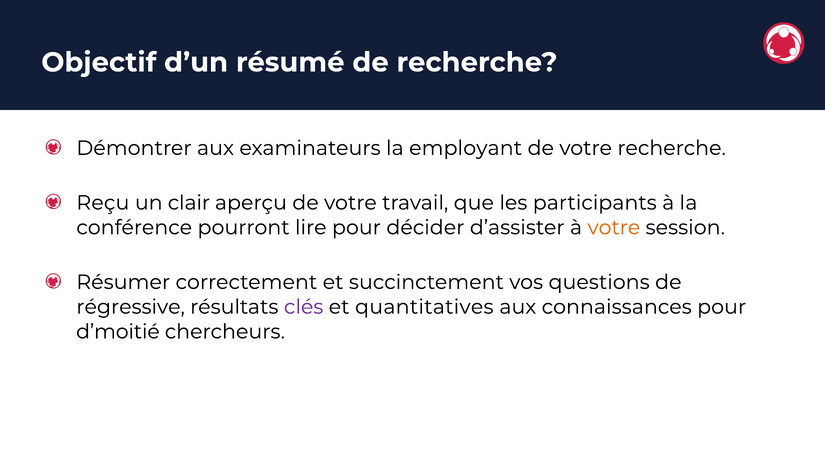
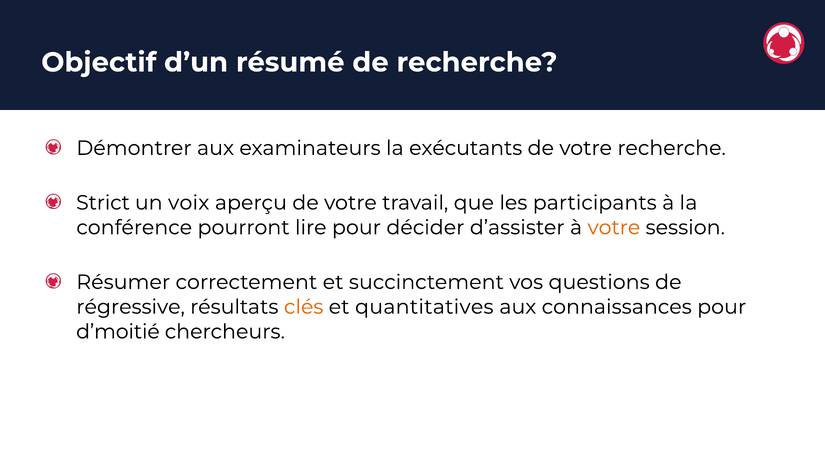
employant: employant -> exécutants (466, 148)
Reçu: Reçu -> Strict (103, 203)
clair: clair -> voix (189, 203)
clés colour: purple -> orange (304, 307)
